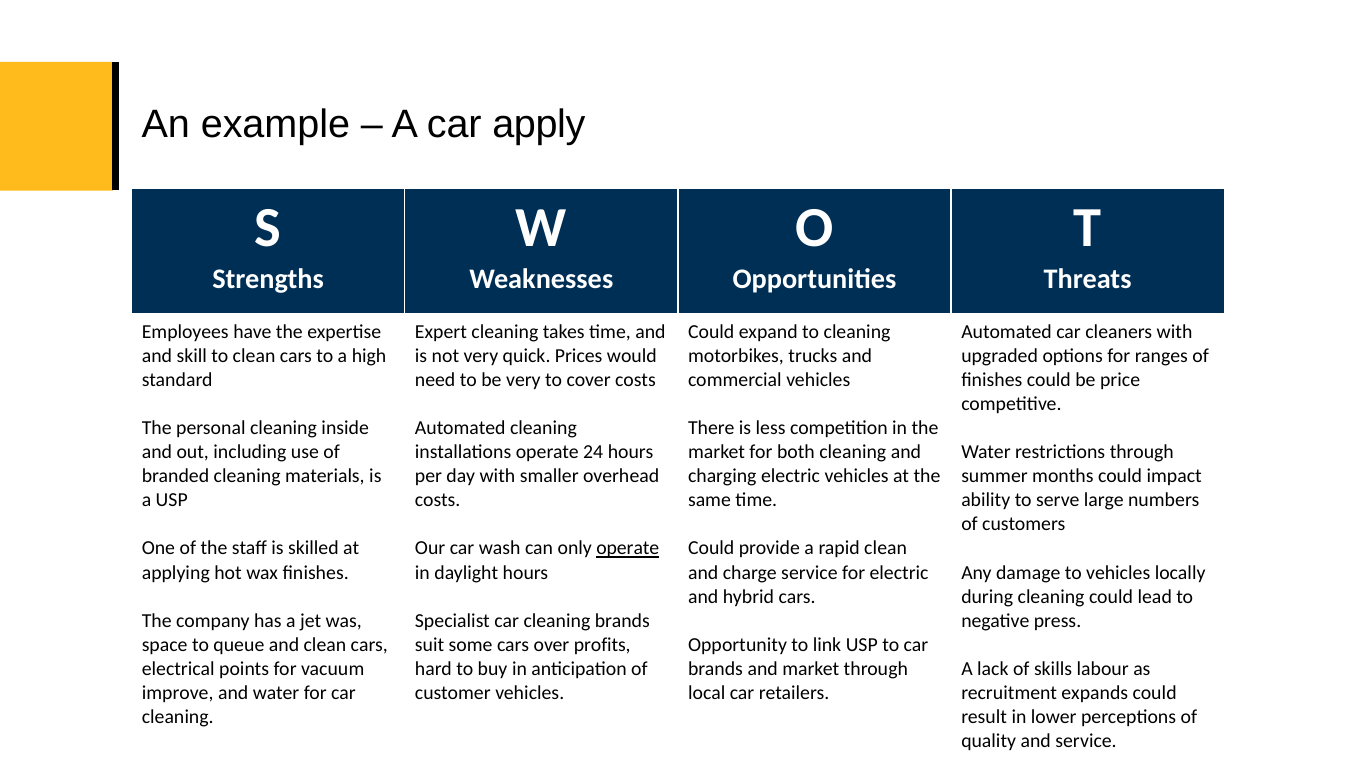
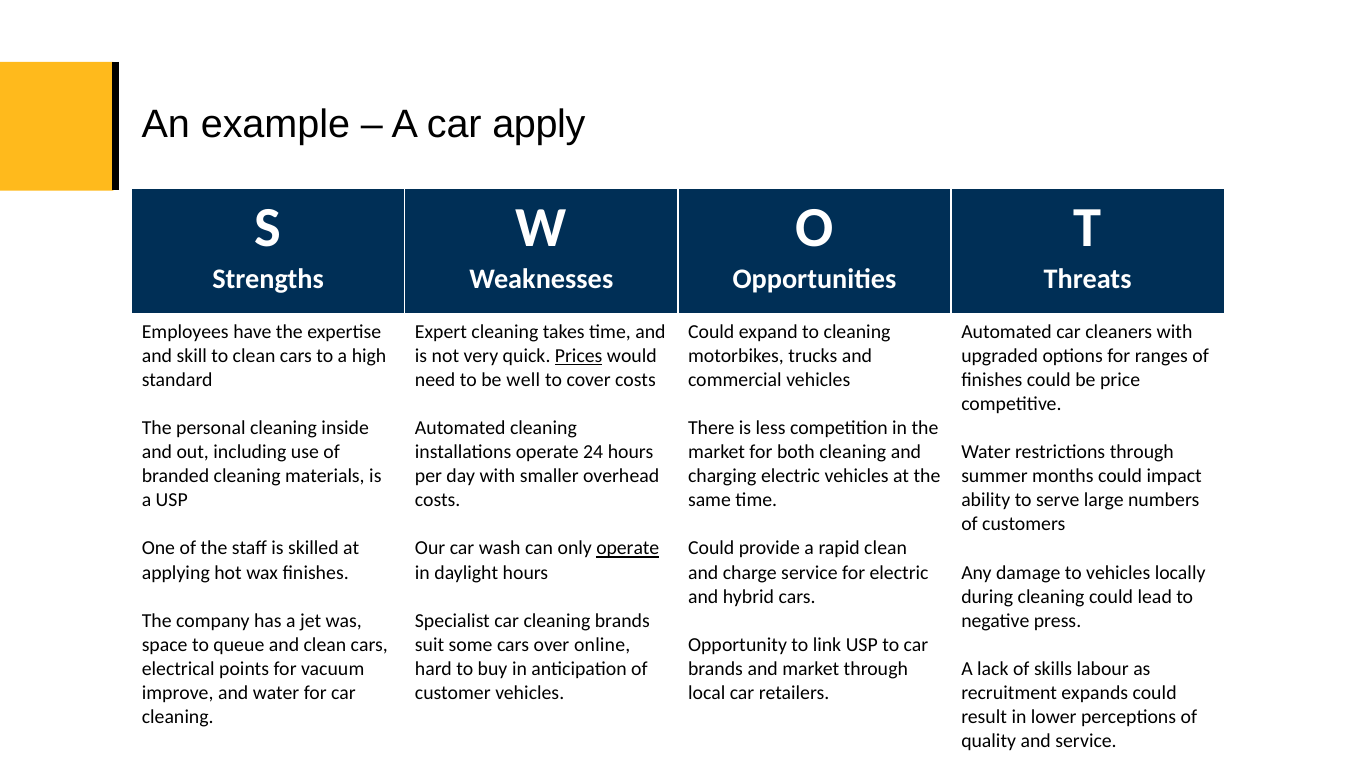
Prices underline: none -> present (579, 356)
be very: very -> well (523, 380)
profits: profits -> online (602, 645)
